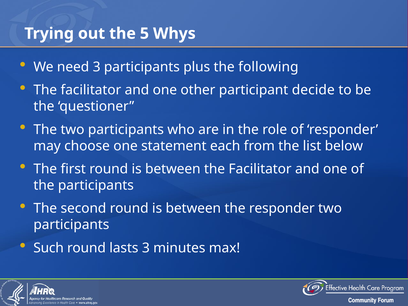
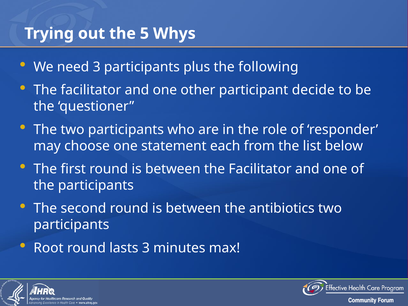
the responder: responder -> antibiotics (282, 208)
Such: Such -> Root (48, 248)
